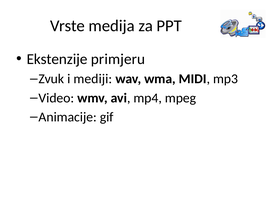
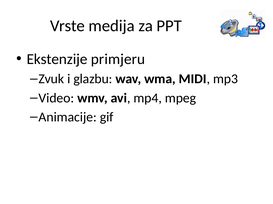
mediji: mediji -> glazbu (93, 79)
